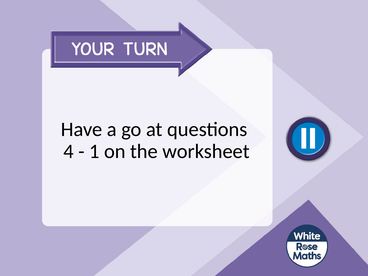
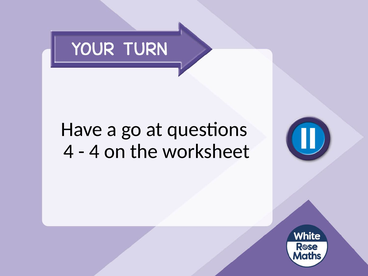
1: 1 -> 4 (94, 151)
